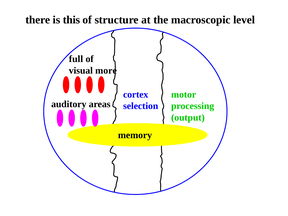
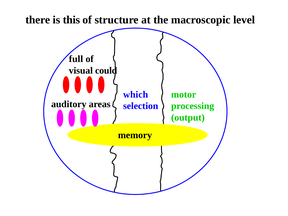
more: more -> could (106, 71)
cortex: cortex -> which (136, 94)
